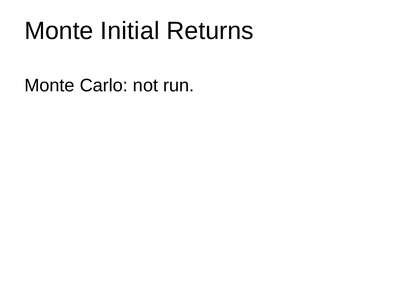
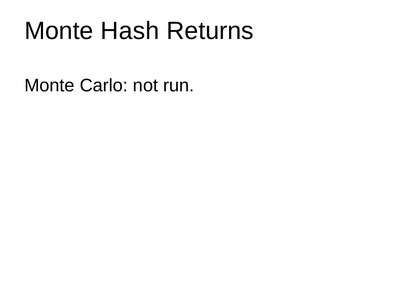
Initial: Initial -> Hash (130, 31)
